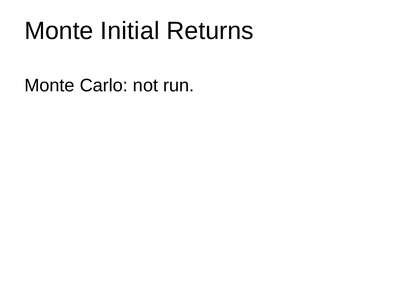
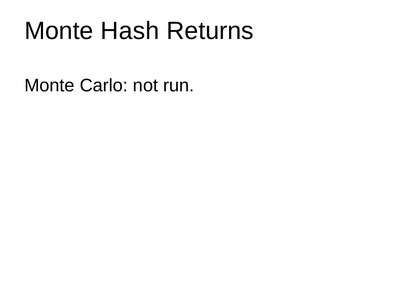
Initial: Initial -> Hash (130, 31)
